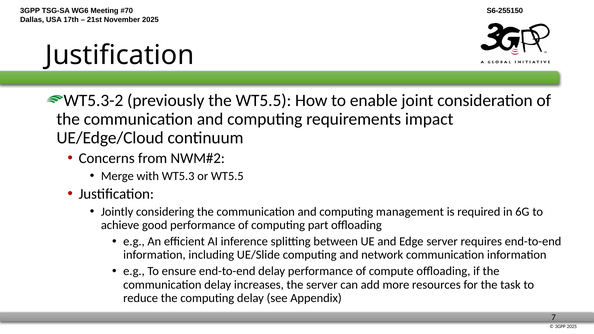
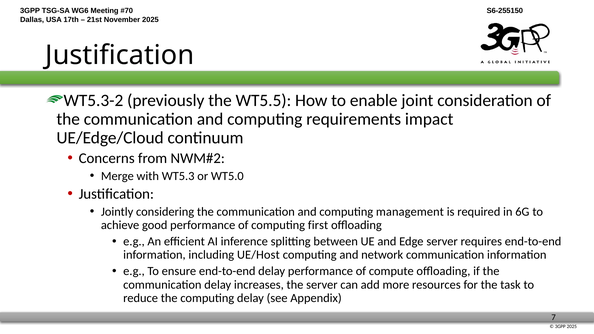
or WT5.5: WT5.5 -> WT5.0 (227, 176)
part: part -> first (318, 225)
UE/Slide: UE/Slide -> UE/Host (258, 255)
